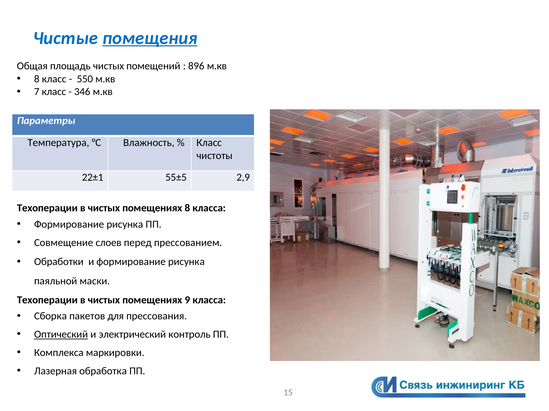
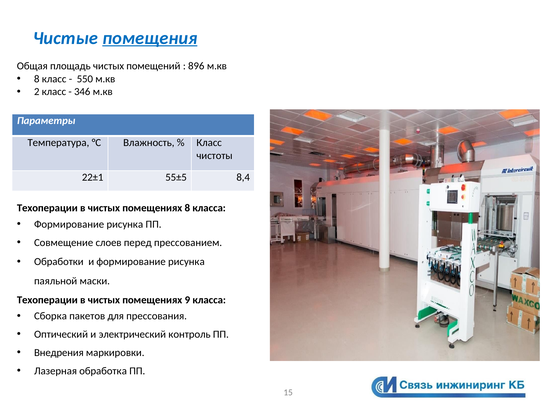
7: 7 -> 2 (37, 92)
2,9: 2,9 -> 8,4 (243, 178)
Оптический underline: present -> none (61, 335)
Комплекса: Комплекса -> Внедрения (59, 353)
